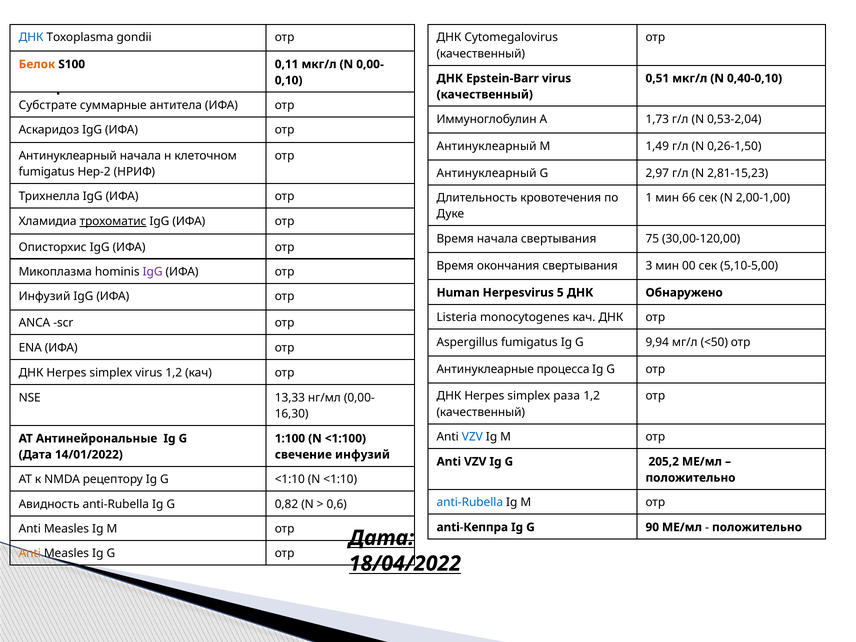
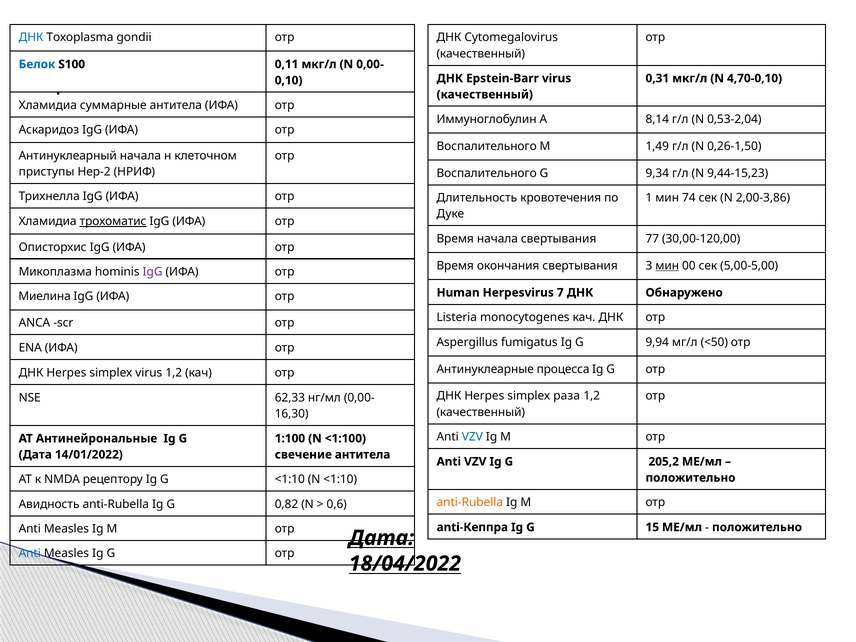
Белок colour: orange -> blue (37, 64)
0,51: 0,51 -> 0,31 (657, 78)
0,40-0,10: 0,40-0,10 -> 4,70-0,10 (755, 78)
Субстрате: Субстрате -> Хламидиа (48, 105)
1,73: 1,73 -> 8,14 (657, 119)
Антинуклеарный: Антинуклеарный -> Воспалительного (487, 146)
fumigatus: fumigatus -> приступы (47, 172)
Антинуклеарный: Антинуклеарный -> Воспалительного (487, 173)
2,97: 2,97 -> 9,34 (657, 173)
2,81-15,23: 2,81-15,23 -> 9,44-15,23 (738, 173)
66: 66 -> 74 (689, 198)
2,00-1,00: 2,00-1,00 -> 2,00-3,86 (763, 198)
75: 75 -> 77 (652, 239)
мин underline: none -> present (667, 266)
5,10-5,00: 5,10-5,00 -> 5,00-5,00 (749, 266)
5: 5 -> 7 (560, 293)
Инфузий: Инфузий -> Миелина (45, 297)
13,33: 13,33 -> 62,33 (290, 398)
свечение инфузий: инфузий -> антитела (363, 455)
anti-Rubella colour: blue -> orange (470, 503)
90: 90 -> 15 (652, 527)
Anti colour: orange -> blue (30, 554)
